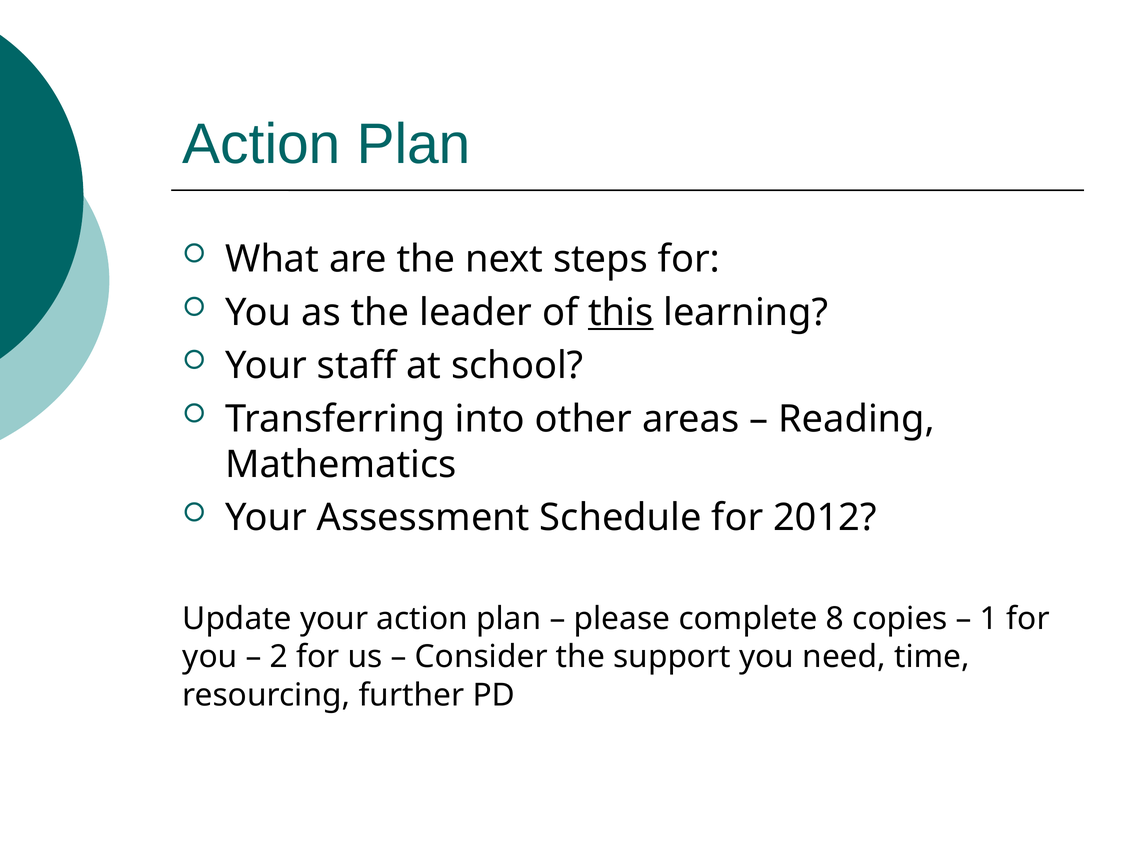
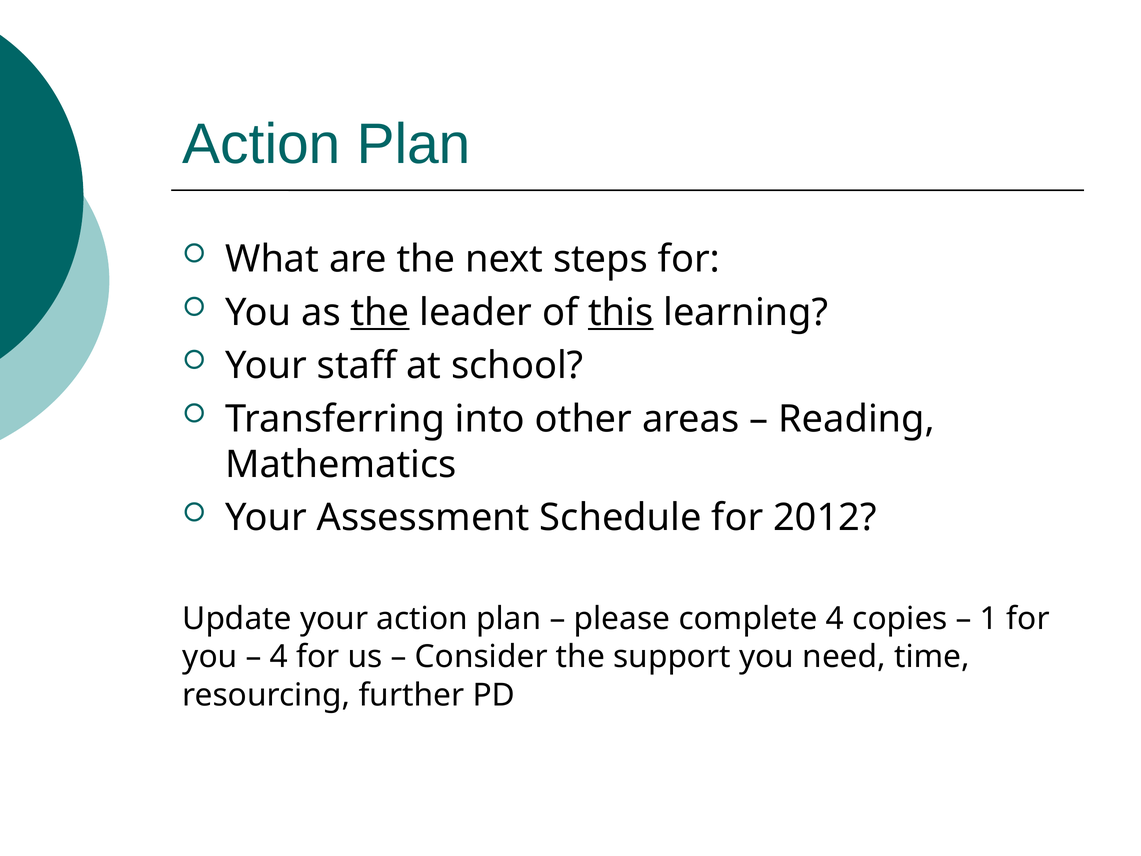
the underline: none -> present (380, 312)
complete 8: 8 -> 4 (835, 619)
2: 2 -> 4 (279, 657)
